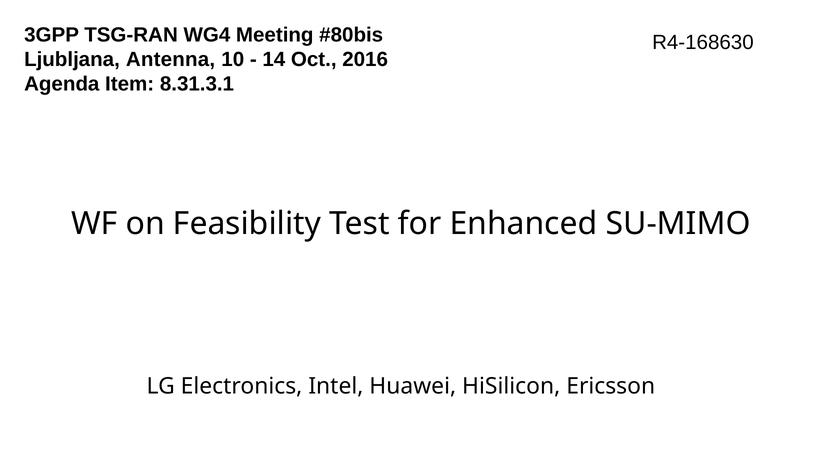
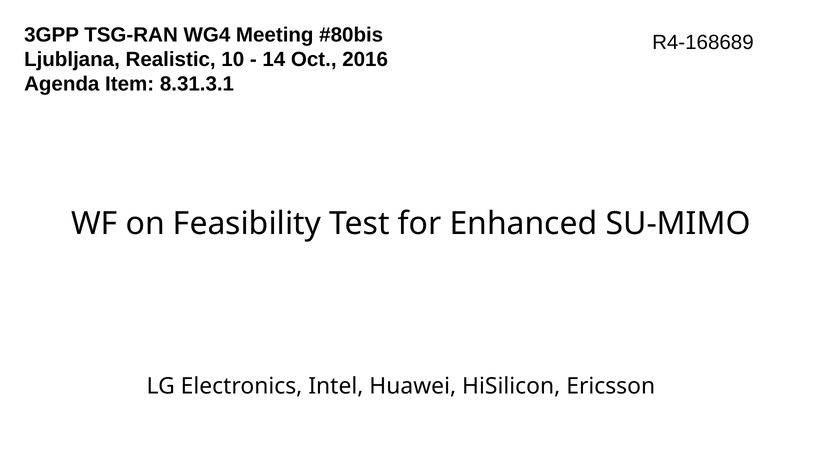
R4-168630: R4-168630 -> R4-168689 (703, 43)
Antenna: Antenna -> Realistic (171, 59)
